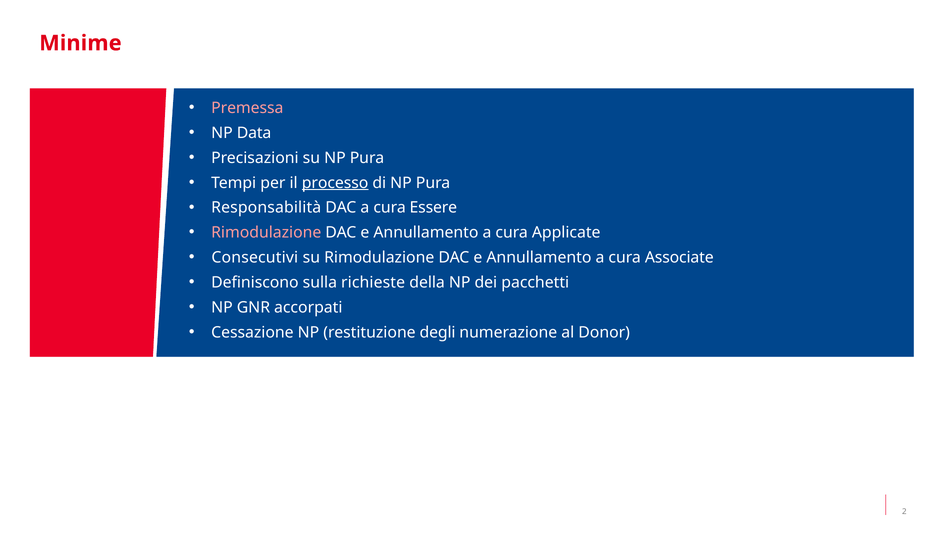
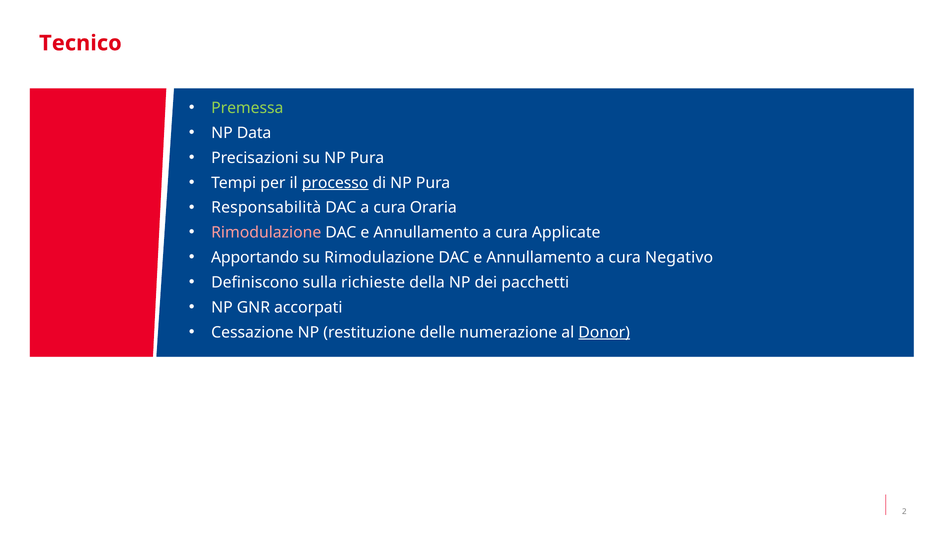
Minime: Minime -> Tecnico (80, 43)
Premessa colour: pink -> light green (247, 108)
Essere: Essere -> Oraria (433, 208)
Consecutivi: Consecutivi -> Apportando (255, 258)
Associate: Associate -> Negativo (679, 258)
degli: degli -> delle (438, 333)
Donor underline: none -> present (604, 333)
